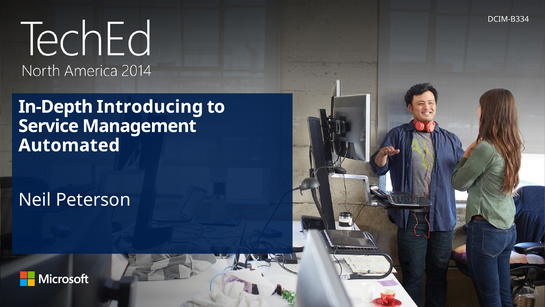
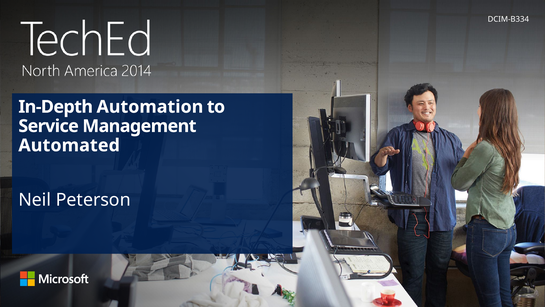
Introducing: Introducing -> Automation (150, 107)
